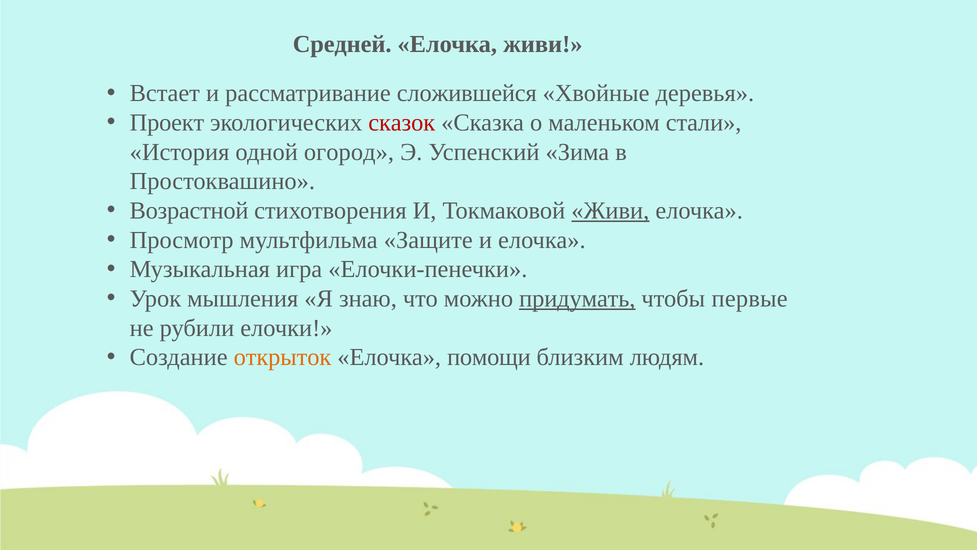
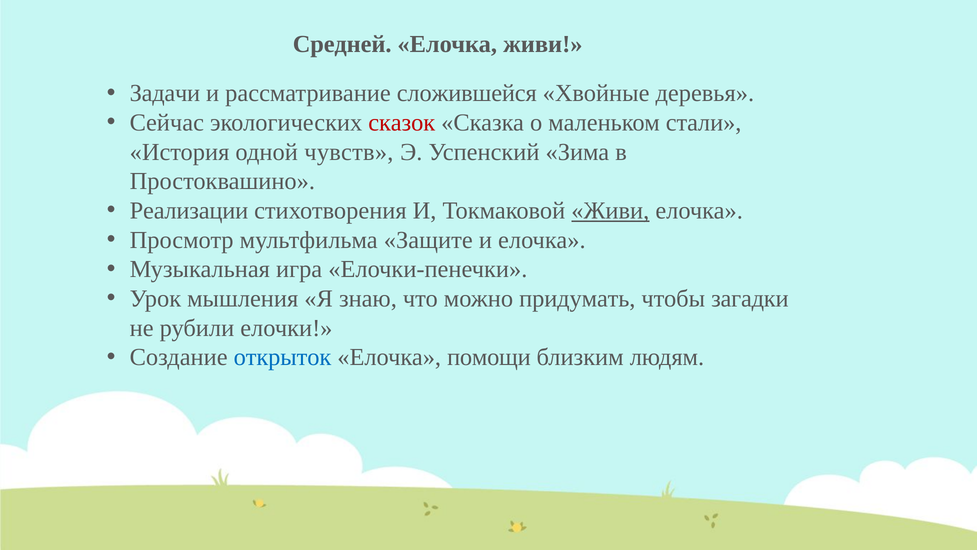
Встает: Встает -> Задачи (165, 93)
Проект: Проект -> Сейчас (167, 123)
огород: огород -> чувств (349, 152)
Возрастной: Возрастной -> Реализации (189, 210)
придумать underline: present -> none (577, 298)
первые: первые -> загадки (750, 298)
открыток colour: orange -> blue (282, 357)
